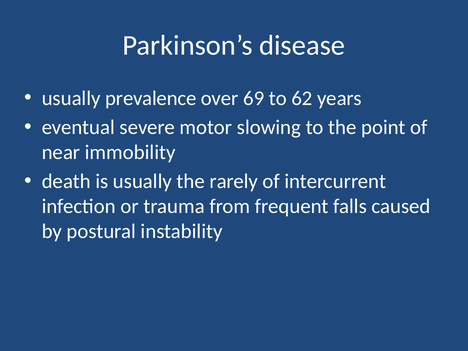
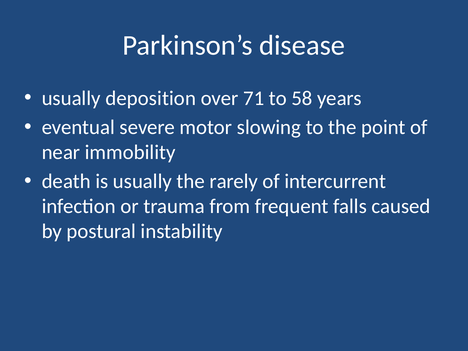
prevalence: prevalence -> deposition (151, 98)
69: 69 -> 71 (254, 98)
62: 62 -> 58 (302, 98)
